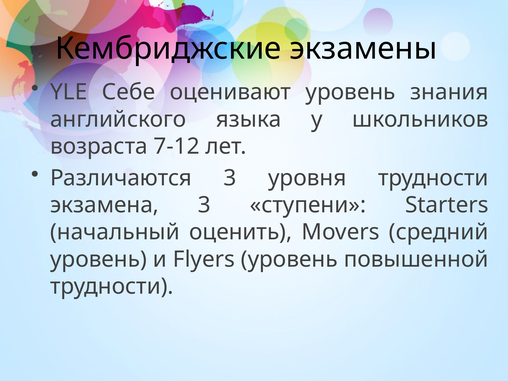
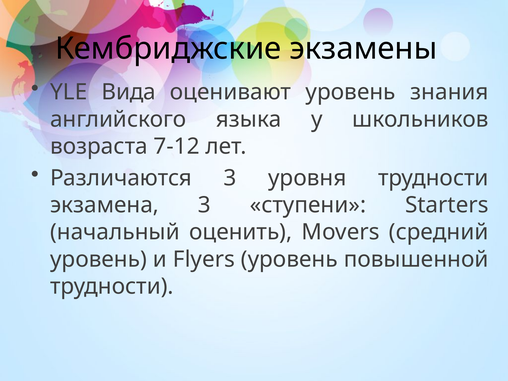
Себе: Себе -> Вида (129, 92)
